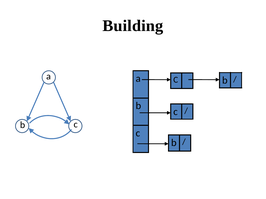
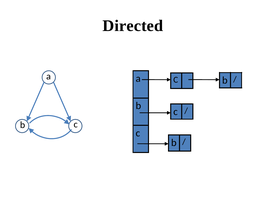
Building: Building -> Directed (133, 26)
